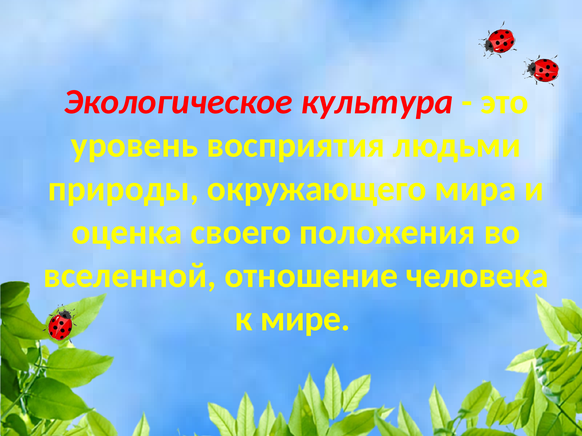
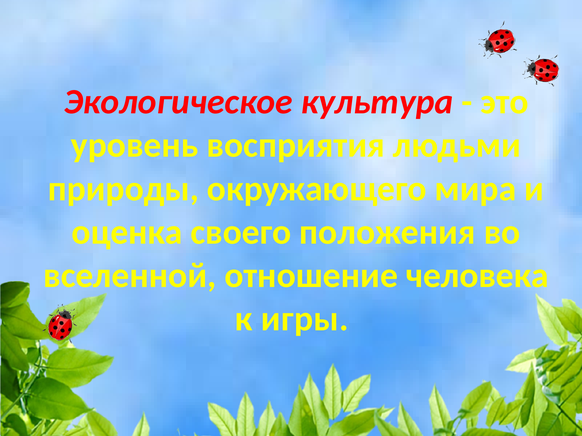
мире: мире -> игры (305, 319)
